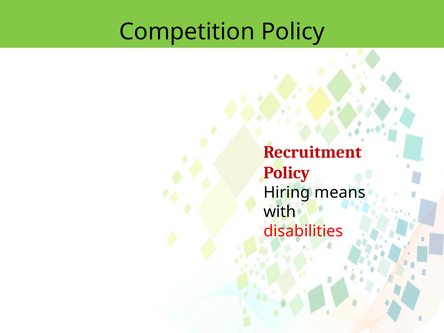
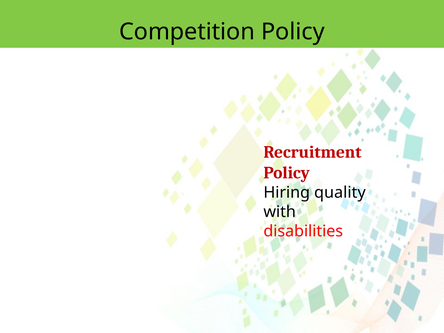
means: means -> quality (340, 193)
